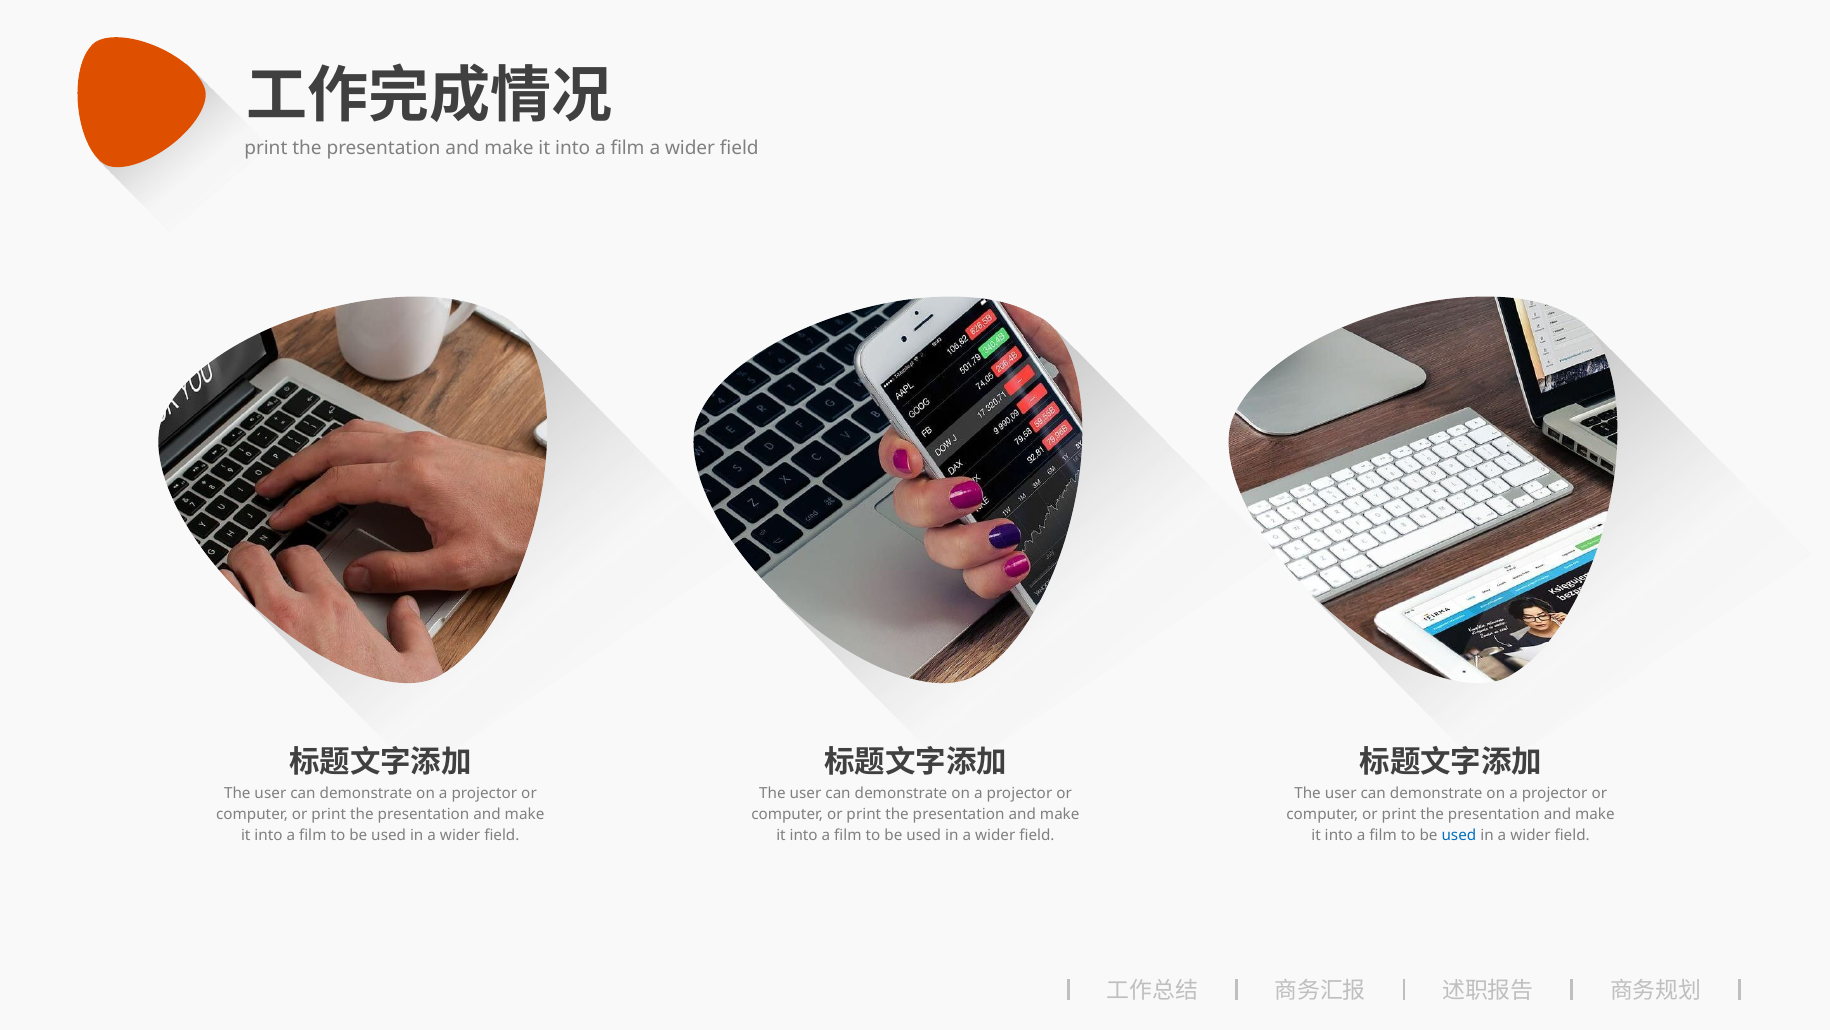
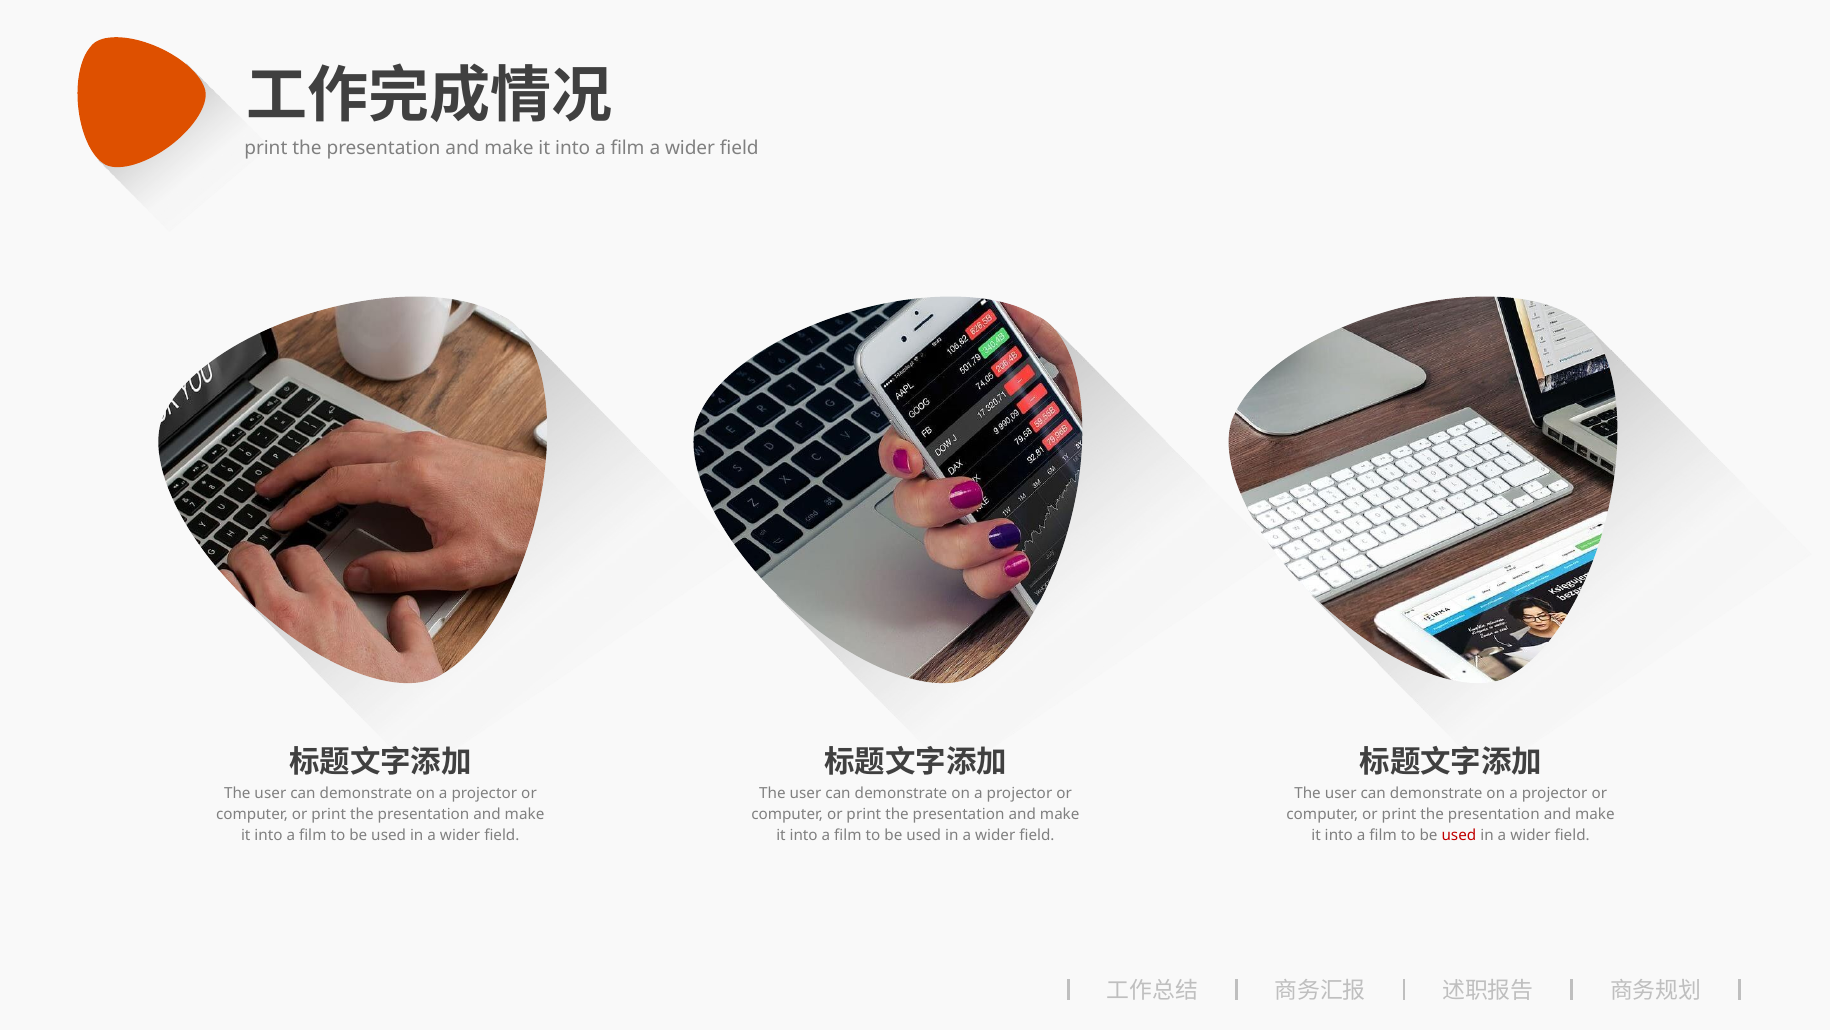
used colour: blue -> red (1459, 835)
